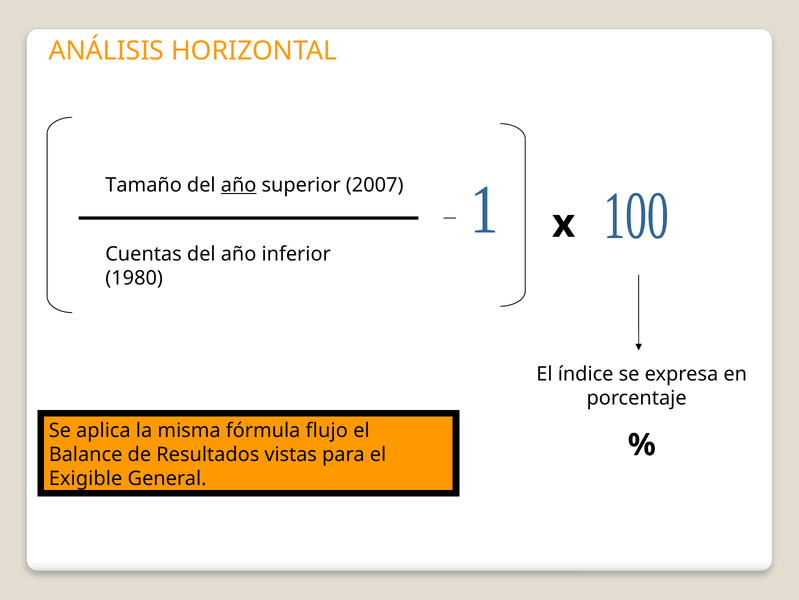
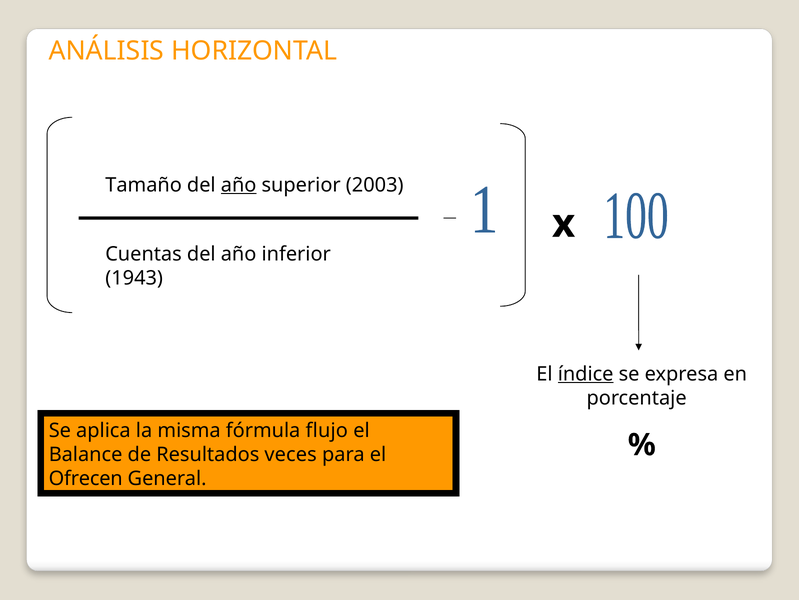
2007: 2007 -> 2003 (375, 185)
1980: 1980 -> 1943 (134, 278)
índice underline: none -> present (586, 373)
vistas: vistas -> veces (291, 454)
Exigible: Exigible -> Ofrecen (86, 478)
